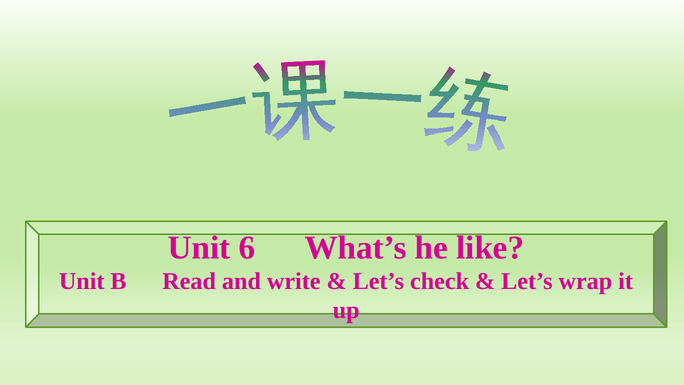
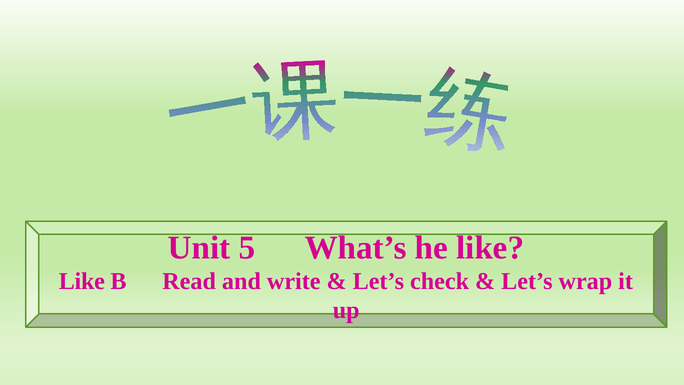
6: 6 -> 5 (247, 247)
Unit: Unit -> Like (82, 281)
